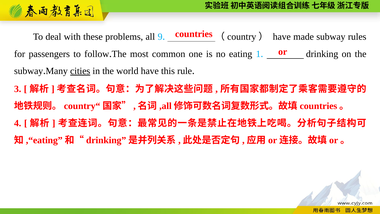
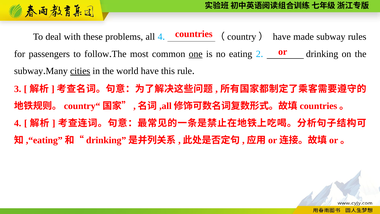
all 9: 9 -> 4 (160, 37)
one underline: none -> present (196, 54)
1: 1 -> 2 (258, 54)
